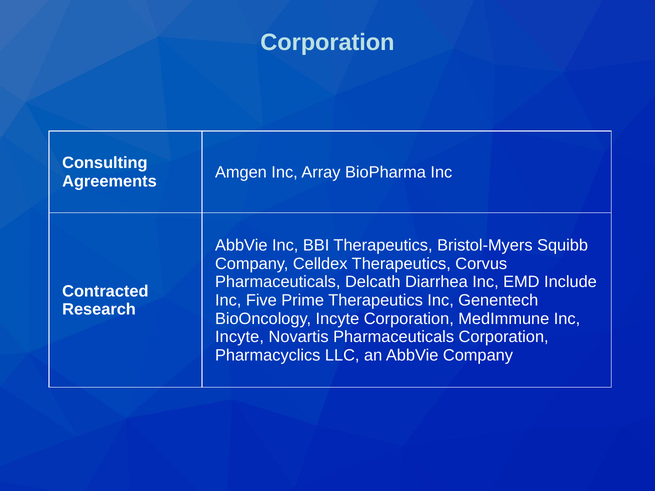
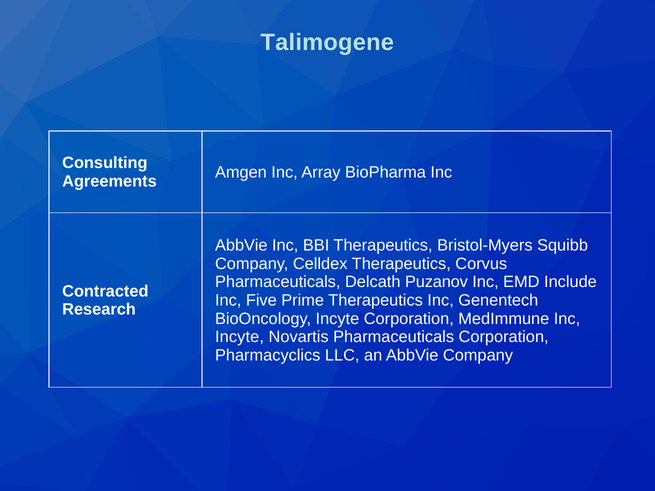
Corporation: Corporation -> Talimogene (327, 43)
Diarrhea: Diarrhea -> Puzanov (436, 282)
